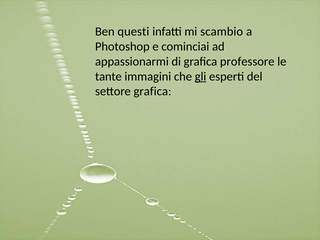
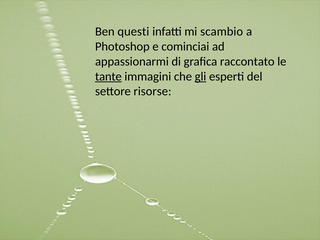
professore: professore -> raccontato (247, 62)
tante underline: none -> present (108, 76)
settore grafica: grafica -> risorse (152, 91)
